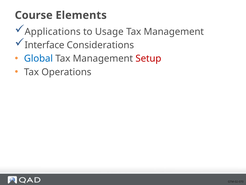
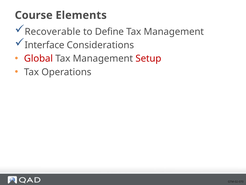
Applications: Applications -> Recoverable (53, 32)
Usage: Usage -> Define (109, 32)
Global colour: blue -> red (38, 58)
